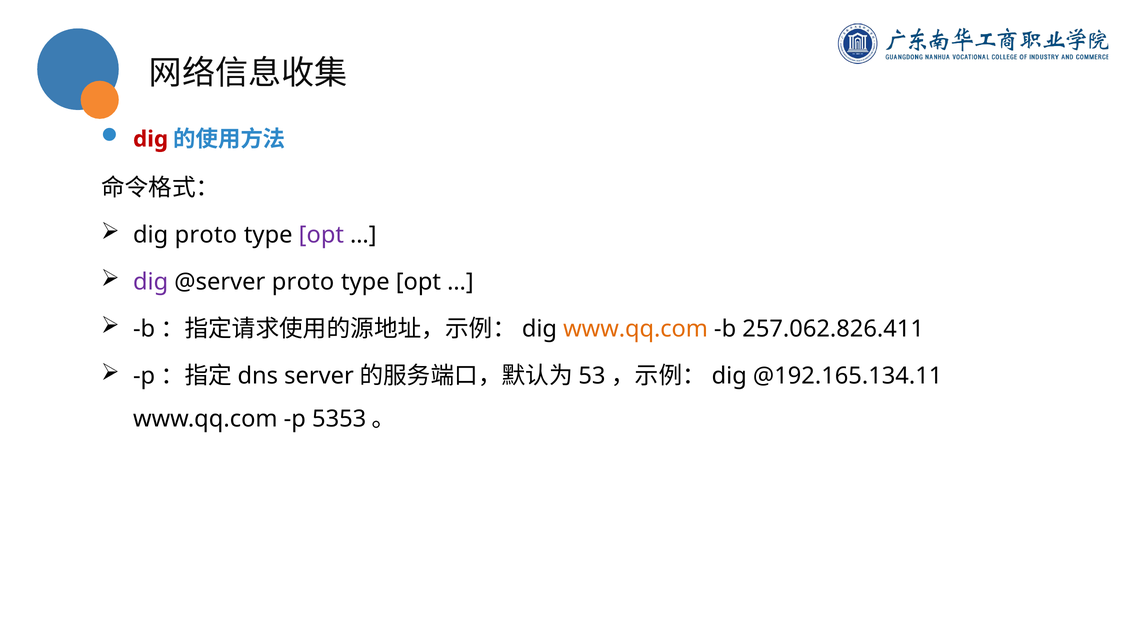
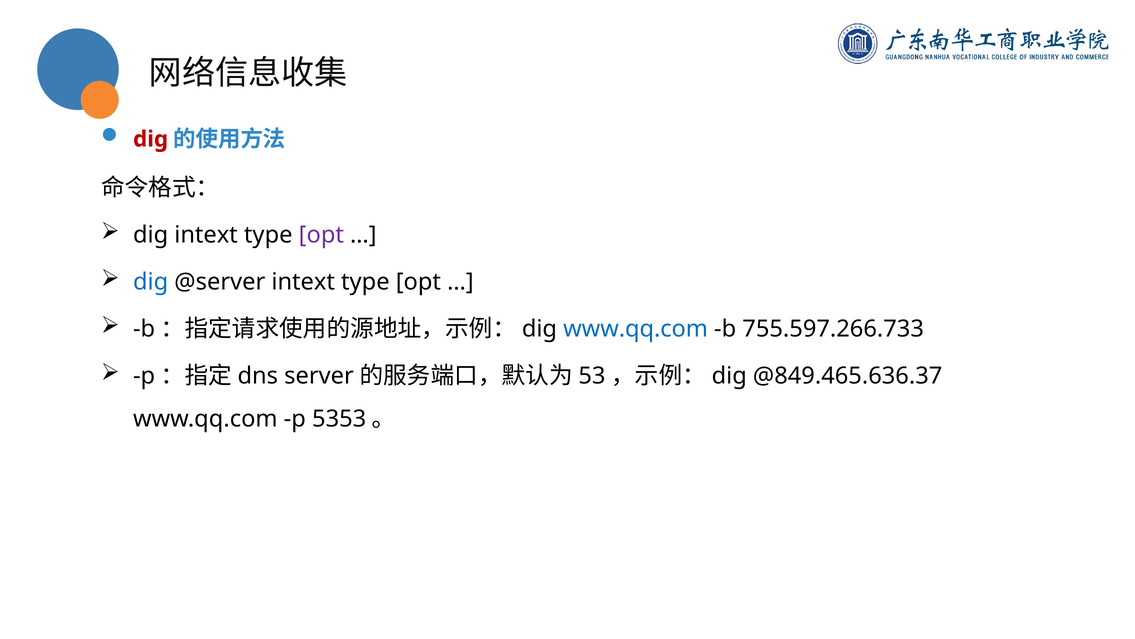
dig proto: proto -> intext (206, 235)
dig colour: purple -> blue (151, 282)
@server proto: proto -> intext (303, 282)
www.qq.com colour: orange -> blue (636, 329)
257.062.826.411: 257.062.826.411 -> 755.597.266.733 (833, 329)
@192.165.134.11: @192.165.134.11 -> @849.465.636.37 (848, 376)
